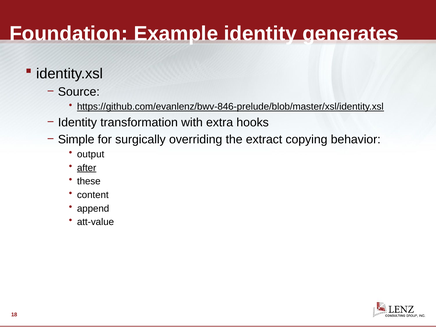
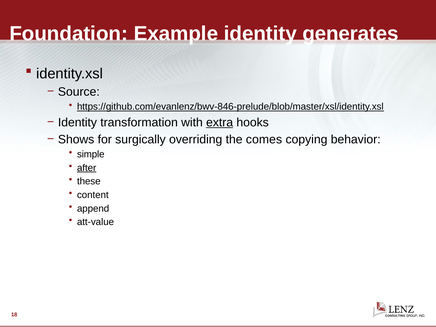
extra underline: none -> present (220, 122)
Simple: Simple -> Shows (76, 139)
extract: extract -> comes (264, 139)
output: output -> simple (91, 154)
